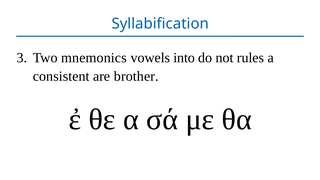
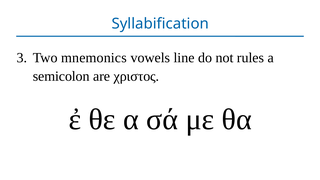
into: into -> line (184, 58)
consistent: consistent -> semicolon (61, 76)
brother: brother -> χριστος (136, 76)
